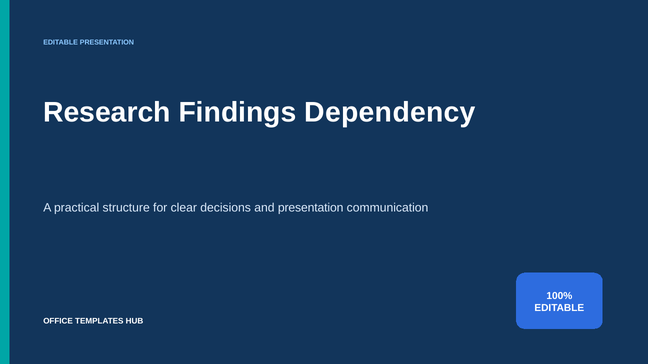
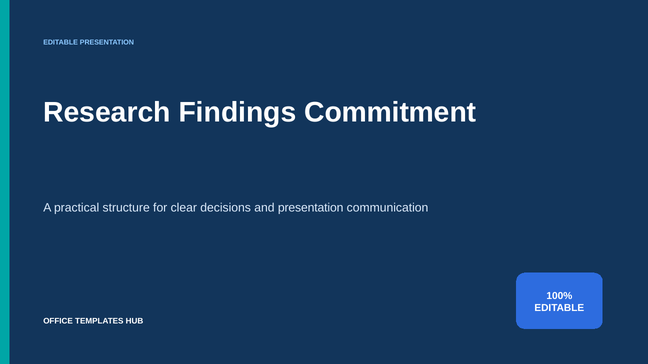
Dependency: Dependency -> Commitment (390, 113)
